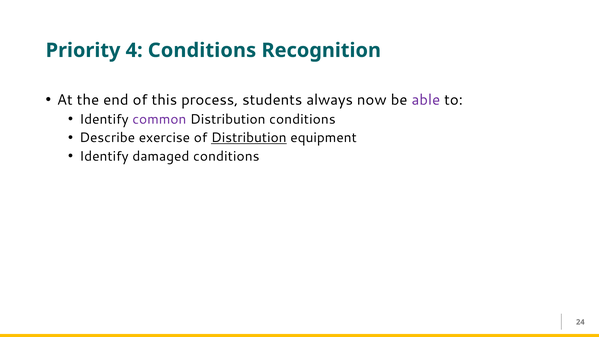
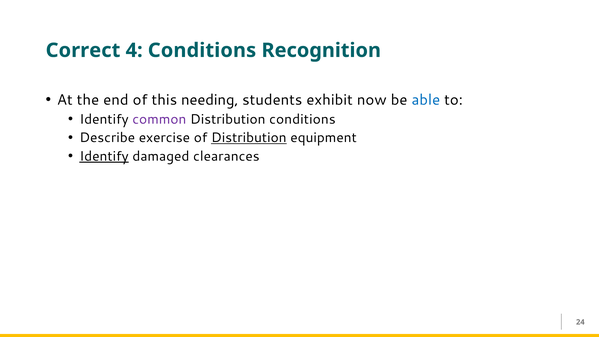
Priority: Priority -> Correct (83, 50)
process: process -> needing (210, 100)
always: always -> exhibit (330, 100)
able colour: purple -> blue (426, 100)
Identify underline: none -> present (104, 156)
damaged conditions: conditions -> clearances (226, 156)
